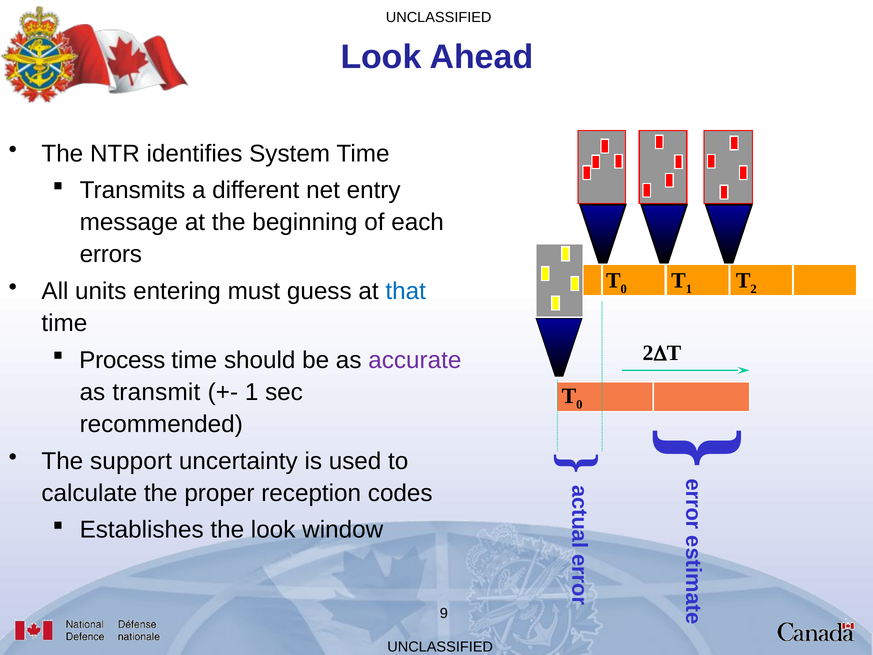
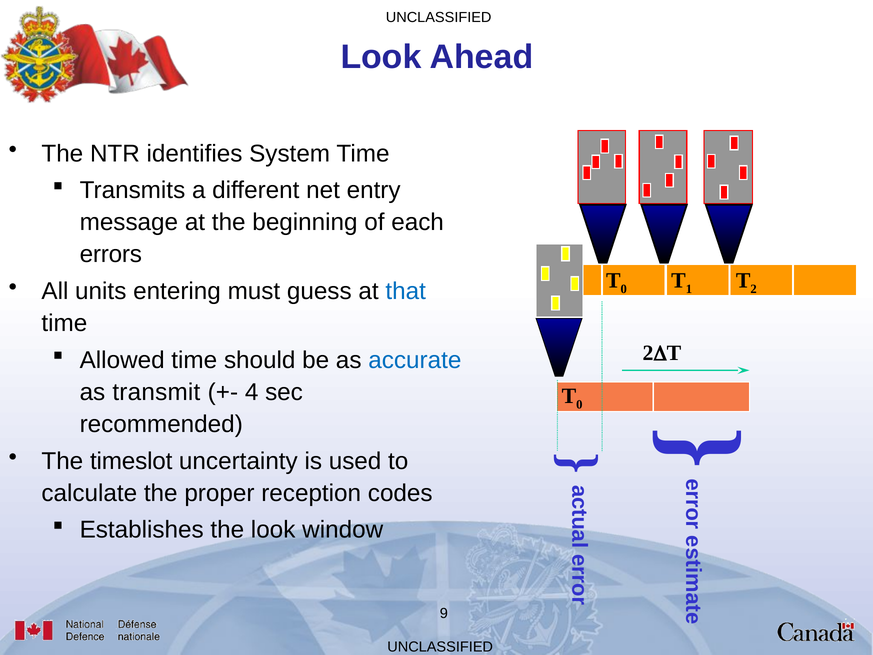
Process: Process -> Allowed (122, 360)
accurate colour: purple -> blue (415, 360)
1: 1 -> 4 (252, 392)
support: support -> timeslot (131, 461)
